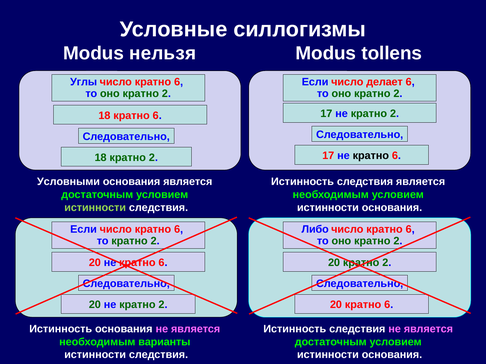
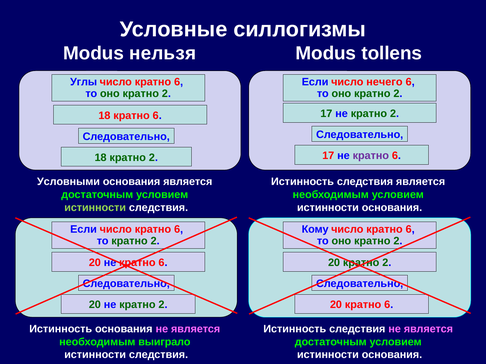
делает: делает -> нечего (384, 82)
кратно colour: black -> purple (371, 156)
Либо: Либо -> Кому (315, 229)
варианты: варианты -> выиграло (164, 342)
